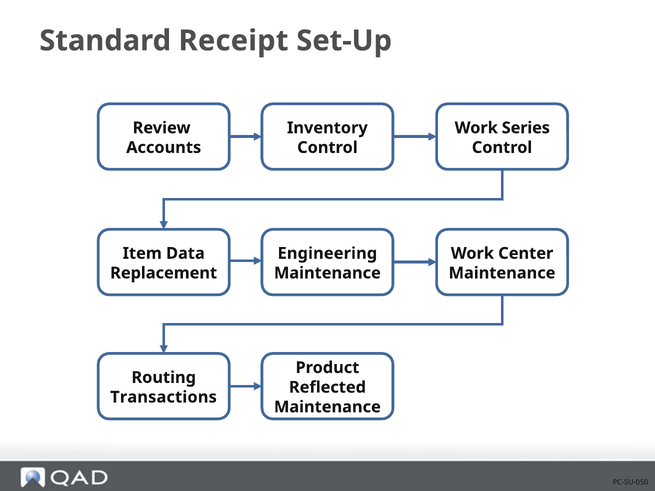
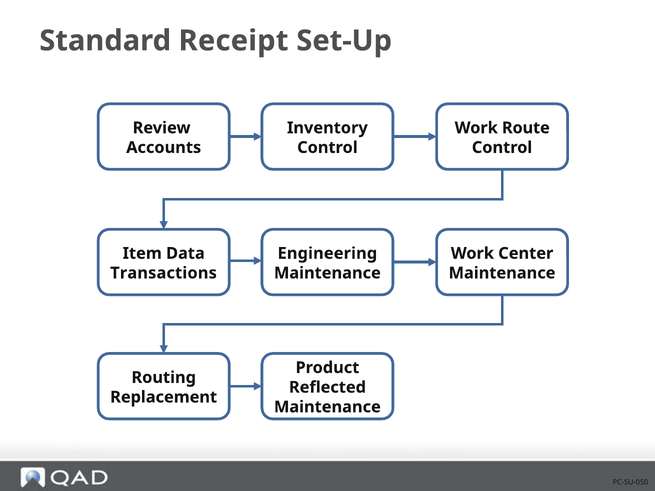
Series: Series -> Route (526, 128)
Replacement: Replacement -> Transactions (164, 273)
Transactions: Transactions -> Replacement (164, 397)
